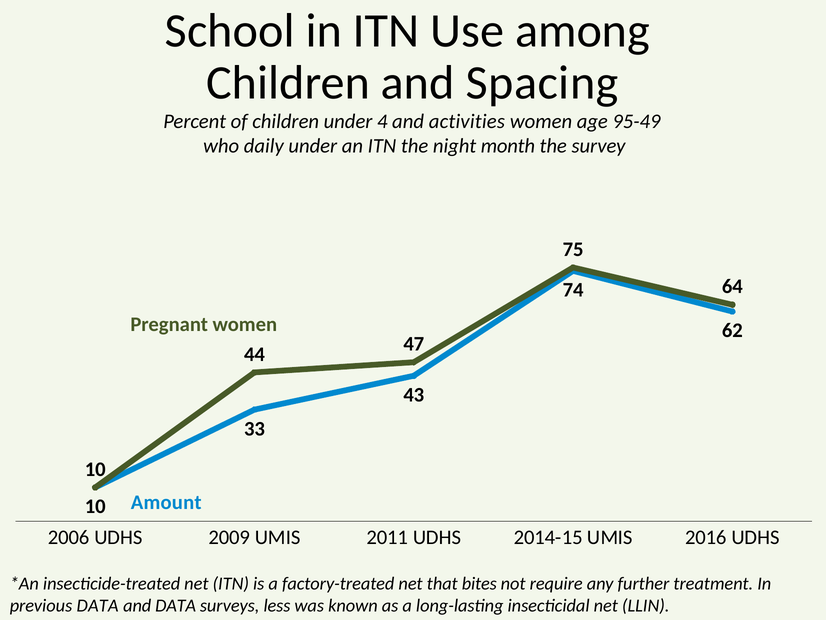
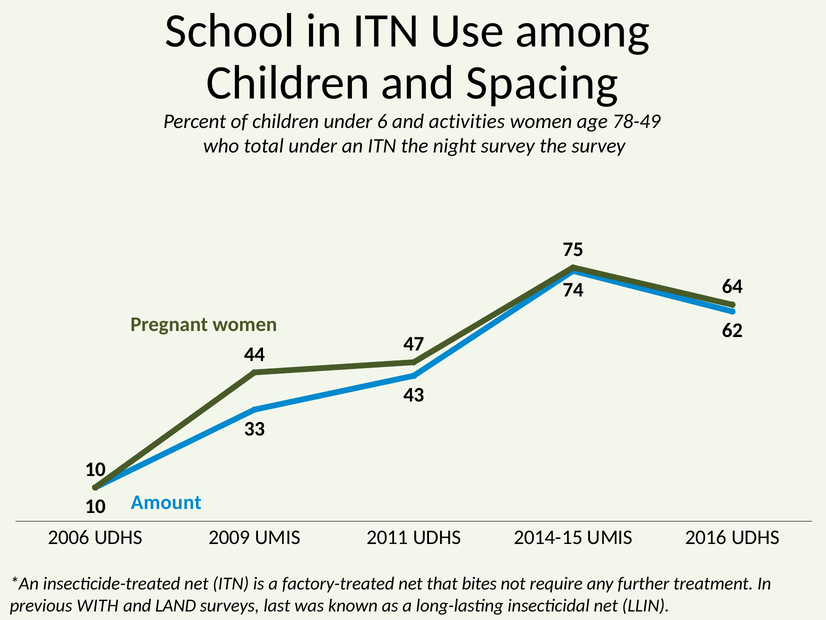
4: 4 -> 6 (382, 121)
95-49: 95-49 -> 78-49 (636, 121)
daily: daily -> total (264, 146)
night month: month -> survey (508, 146)
previous DATA: DATA -> WITH (98, 605)
and DATA: DATA -> LAND (176, 605)
less: less -> last (277, 605)
